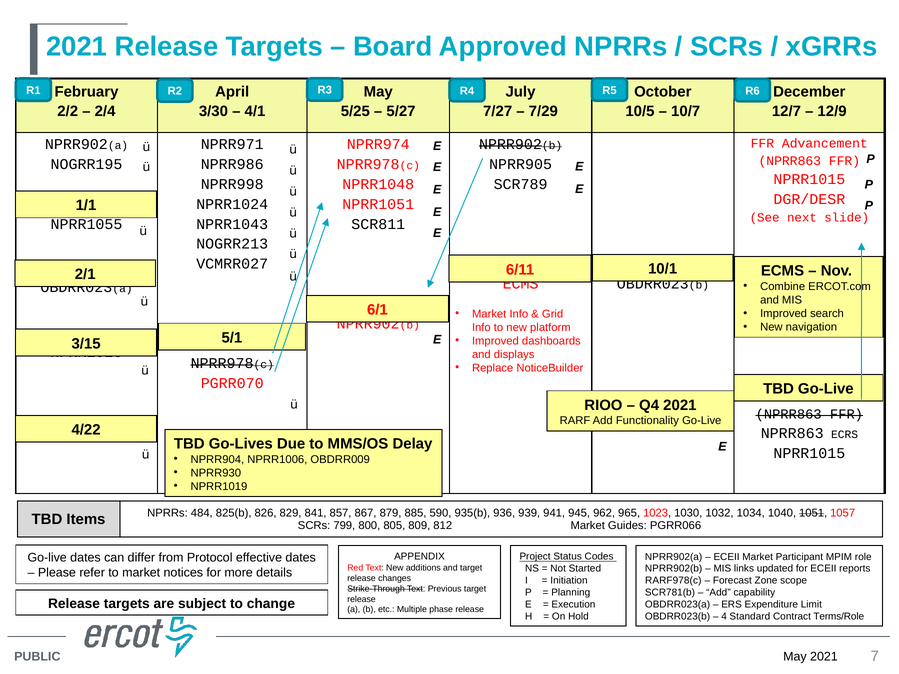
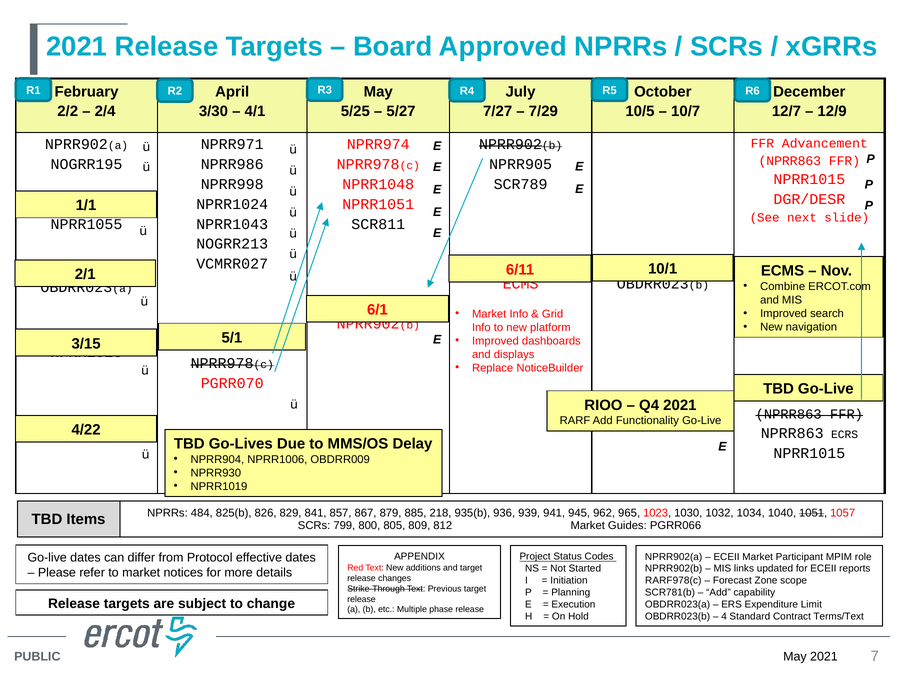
590: 590 -> 218 (440, 513)
Terms/Role: Terms/Role -> Terms/Text (839, 617)
